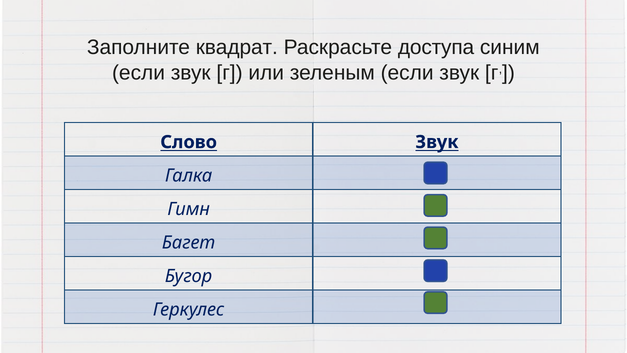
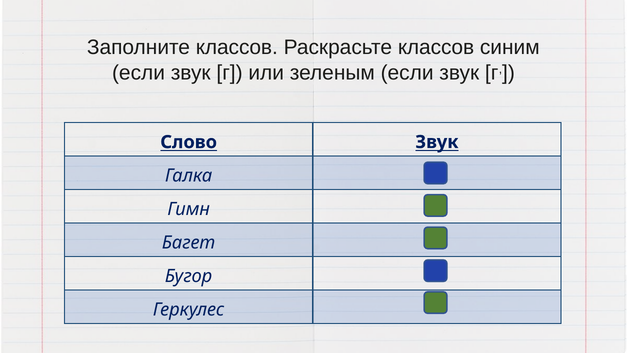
Заполните квадрат: квадрат -> классов (237, 47)
Раскрасьте доступа: доступа -> классов (436, 47)
